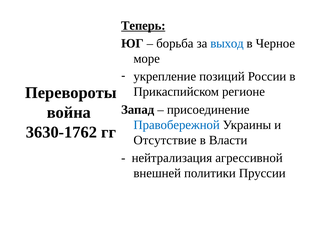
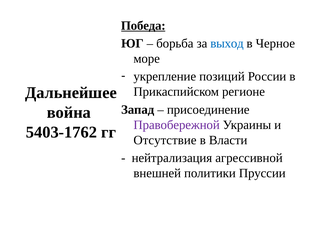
Теперь: Теперь -> Победа (143, 26)
Перевороты: Перевороты -> Дальнейшее (71, 93)
Правобережной colour: blue -> purple (177, 125)
3630-1762: 3630-1762 -> 5403-1762 (61, 132)
